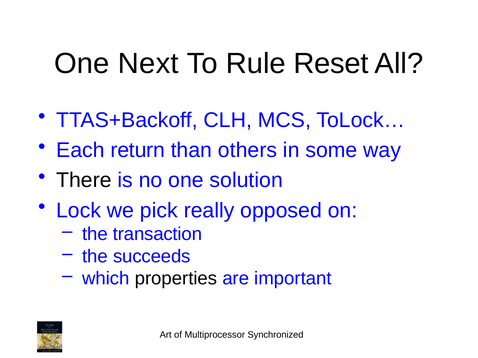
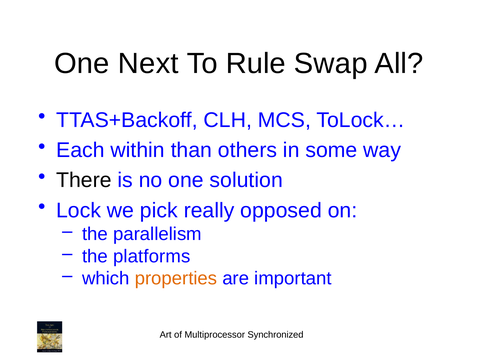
Reset: Reset -> Swap (331, 64)
return: return -> within (138, 150)
transaction: transaction -> parallelism (157, 234)
succeeds: succeeds -> platforms (152, 257)
properties colour: black -> orange (176, 279)
